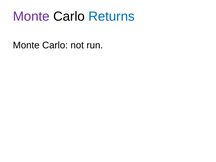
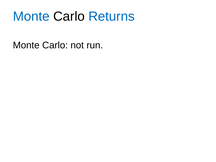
Monte colour: purple -> blue (31, 16)
